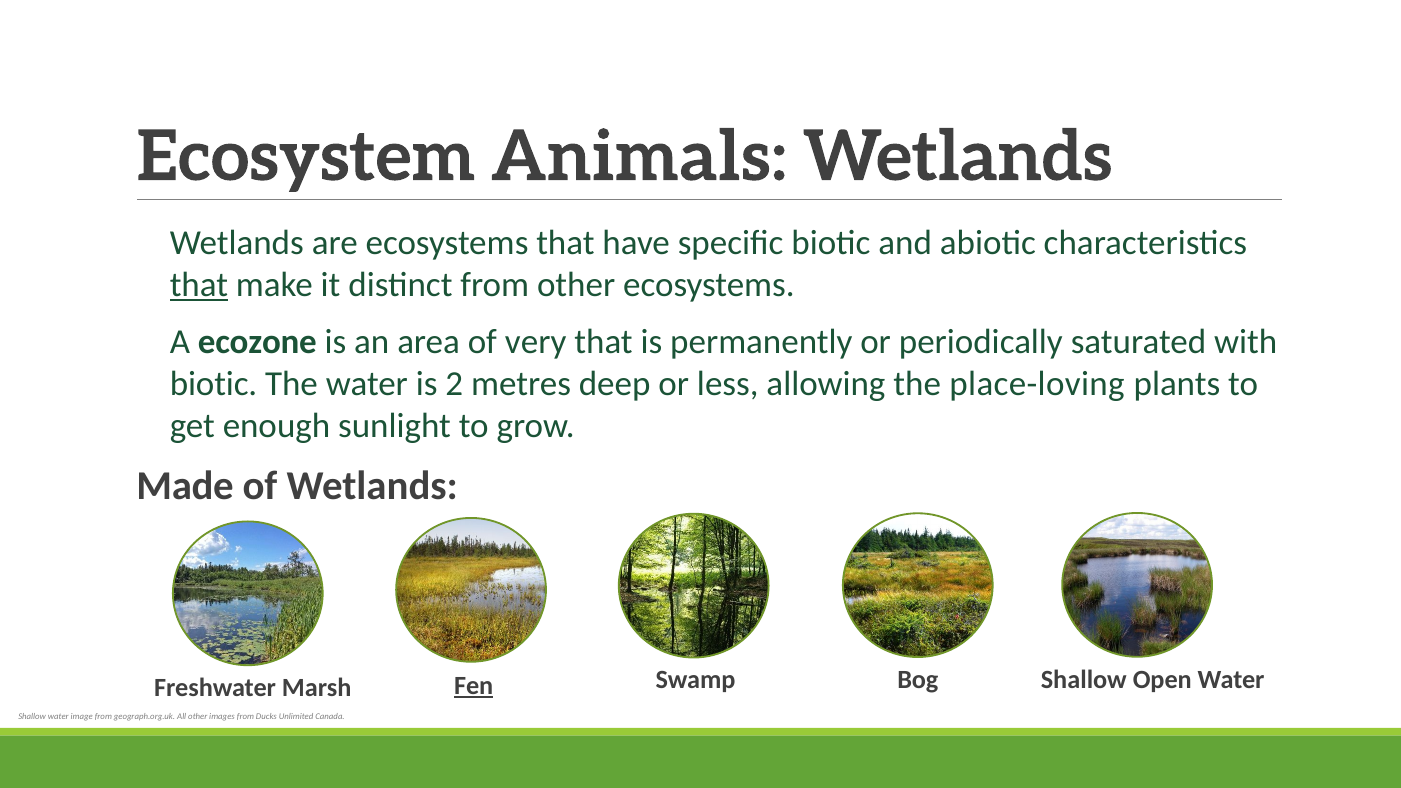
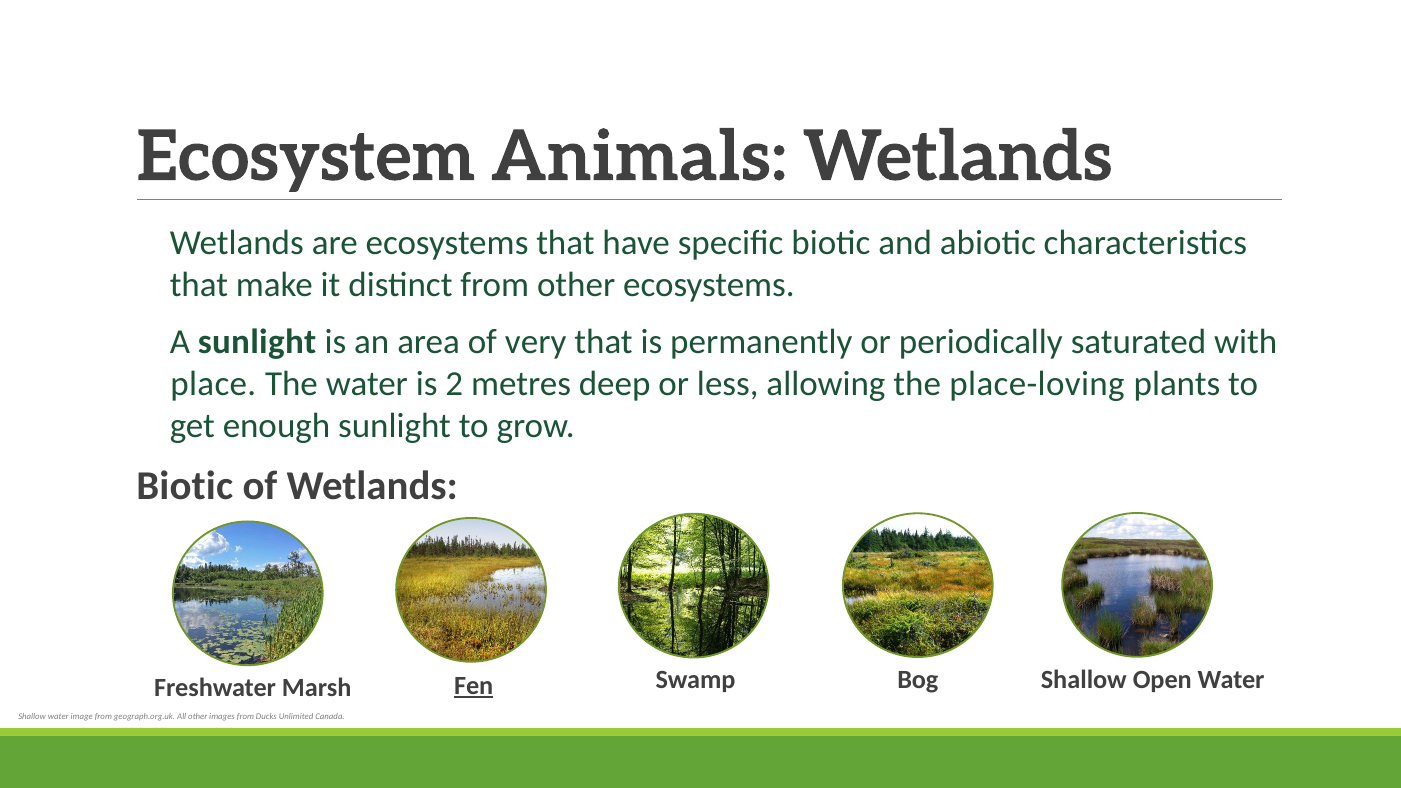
that underline: present -> none (199, 285)
A ecozone: ecozone -> sunlight (257, 342)
biotic: biotic -> place (213, 384)
Made: Made -> Biotic (185, 486)
